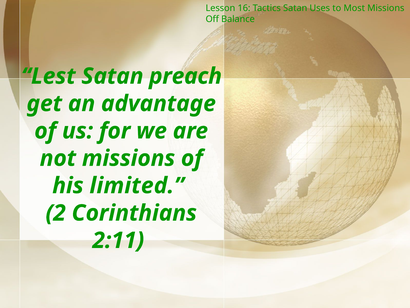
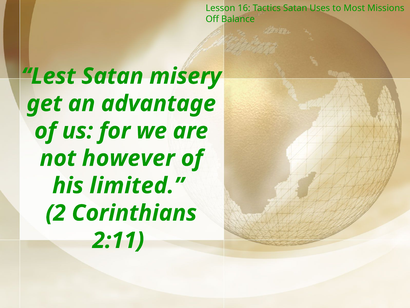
preach: preach -> misery (185, 76)
not missions: missions -> however (128, 158)
